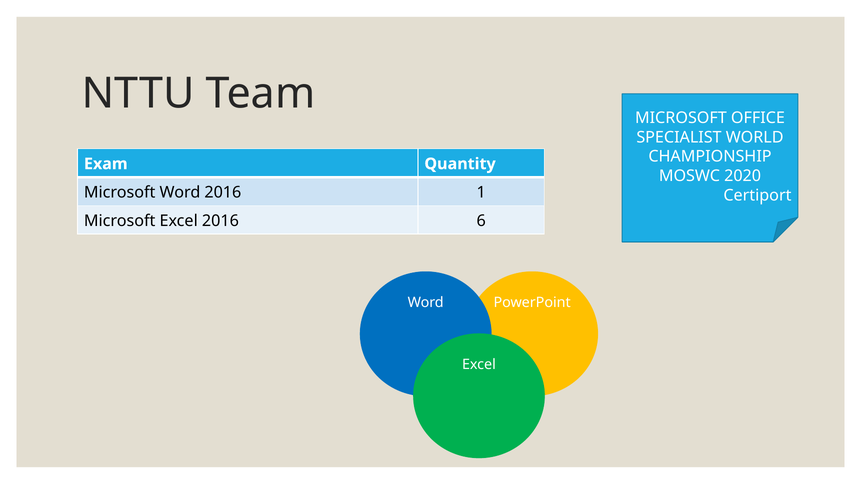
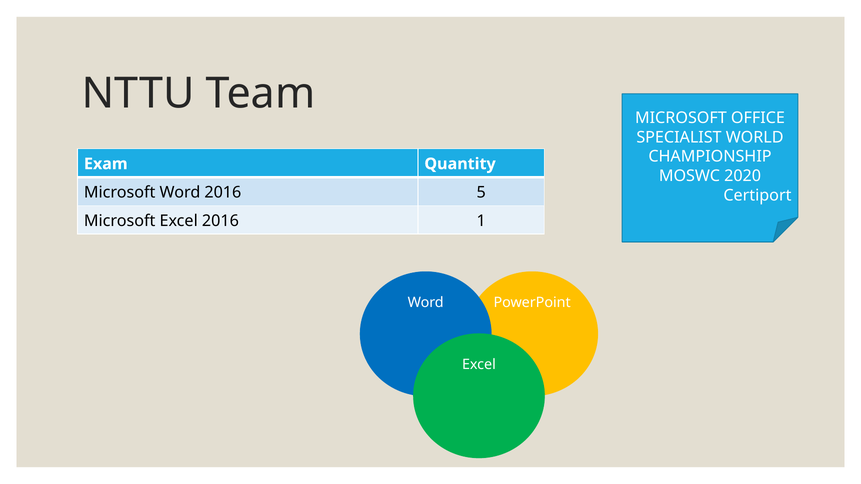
1: 1 -> 5 (481, 192)
6: 6 -> 1 (481, 221)
